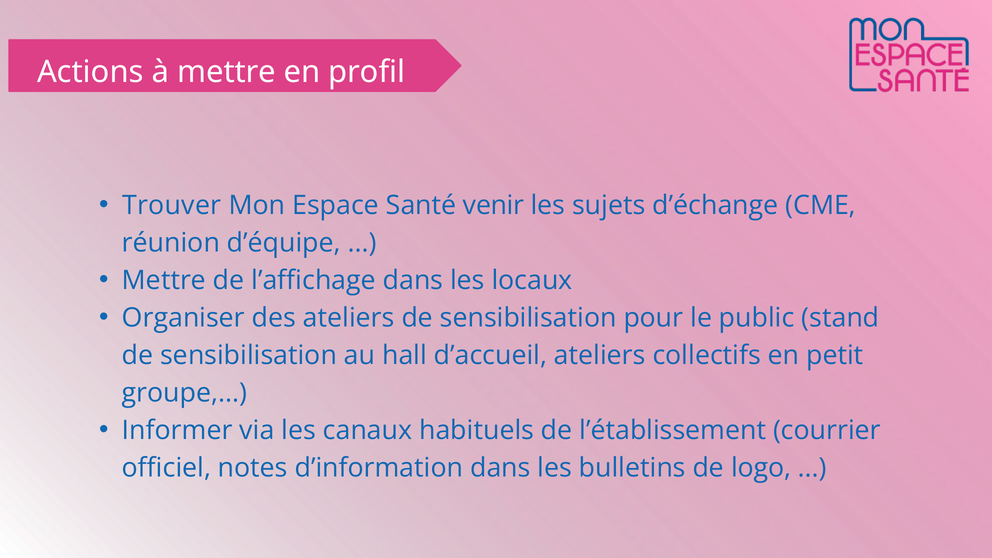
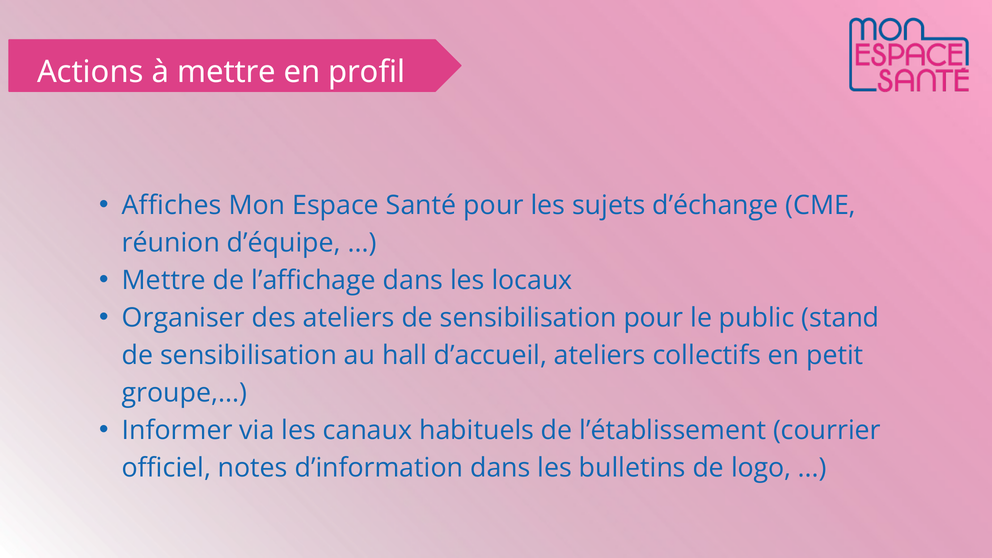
Trouver: Trouver -> Affiches (172, 205)
Santé venir: venir -> pour (493, 205)
